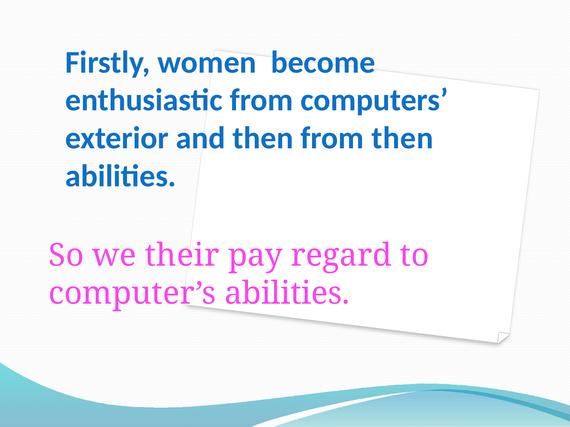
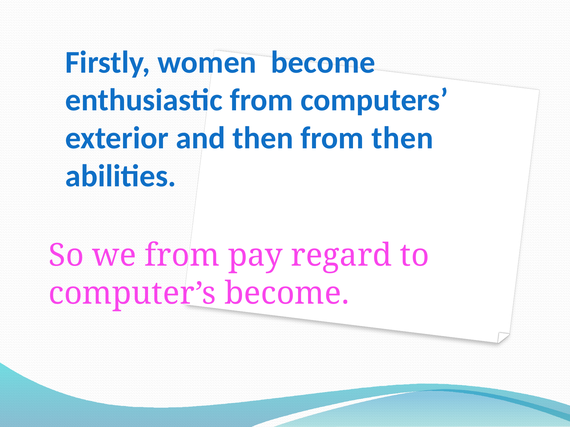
we their: their -> from (182, 256)
computer’s abilities: abilities -> become (287, 294)
